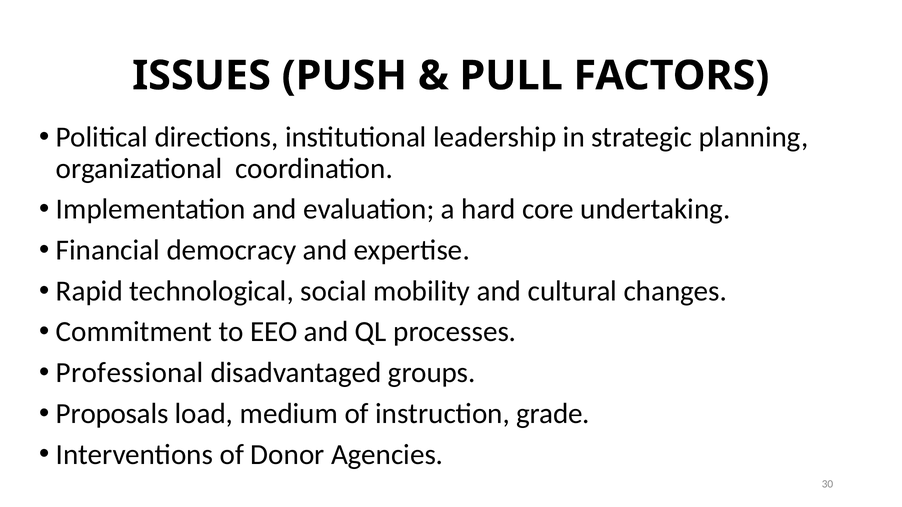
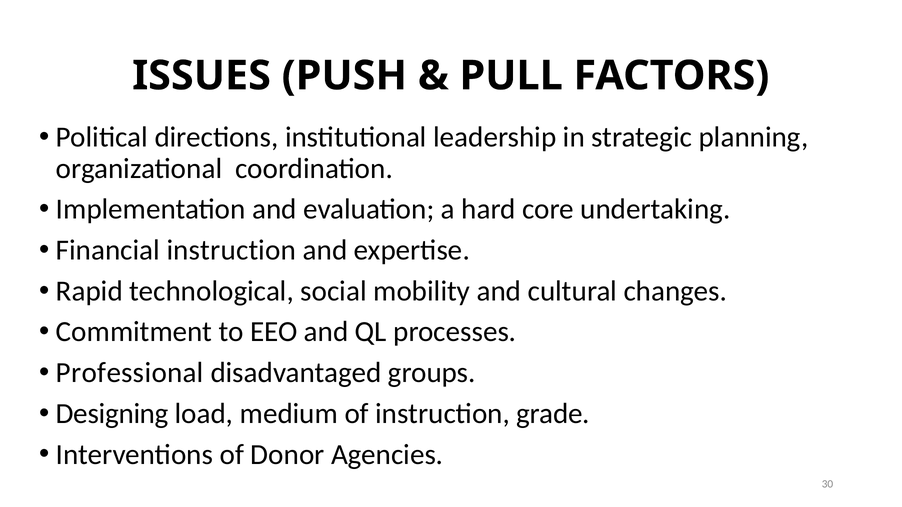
Financial democracy: democracy -> instruction (231, 250)
Proposals: Proposals -> Designing (112, 414)
